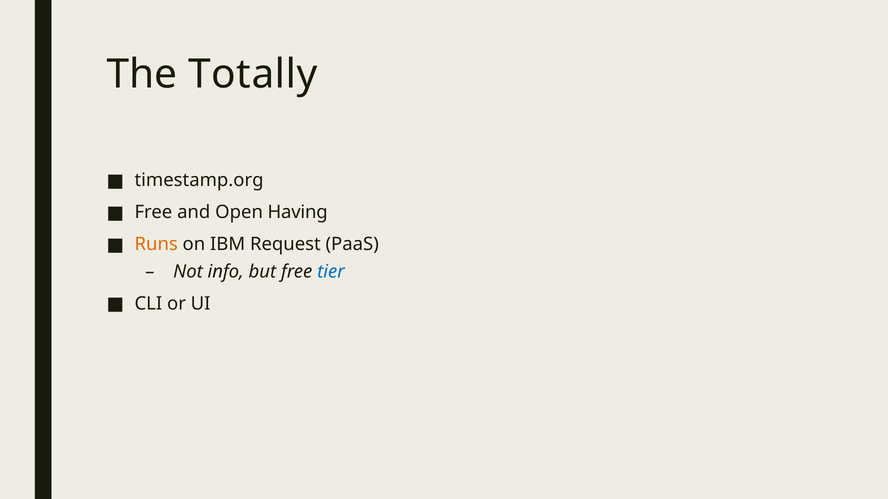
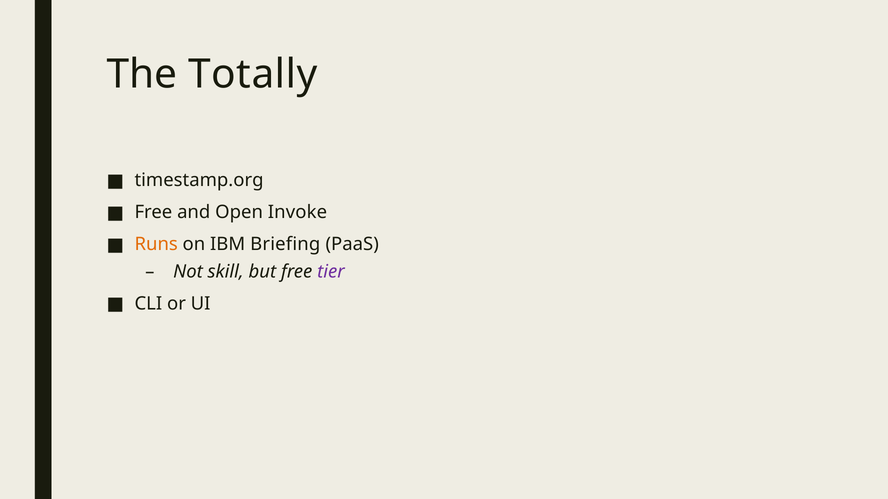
Having: Having -> Invoke (297, 212)
Request: Request -> Briefing (285, 244)
info: info -> skill (226, 272)
tier colour: blue -> purple (331, 272)
